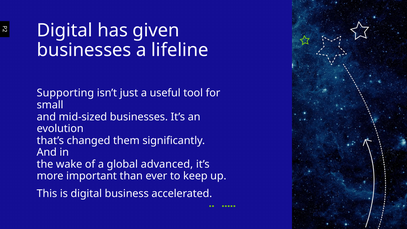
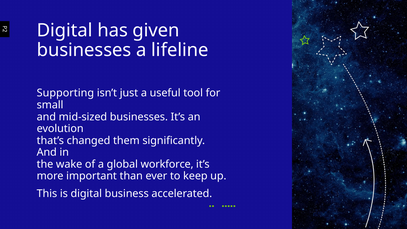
advanced: advanced -> workforce (167, 164)
